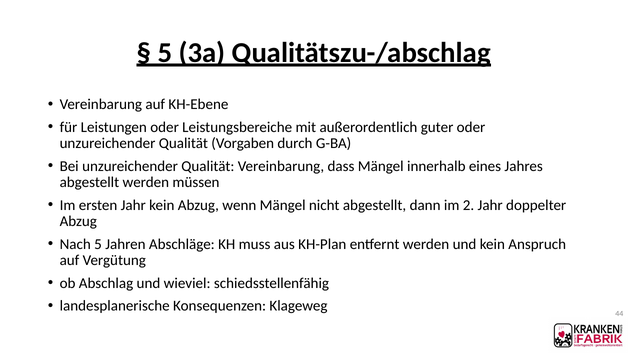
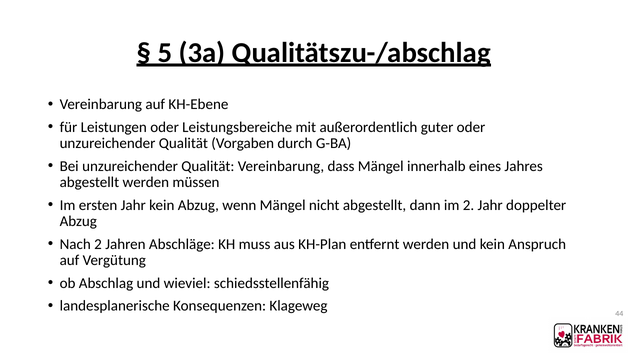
Nach 5: 5 -> 2 (98, 244)
